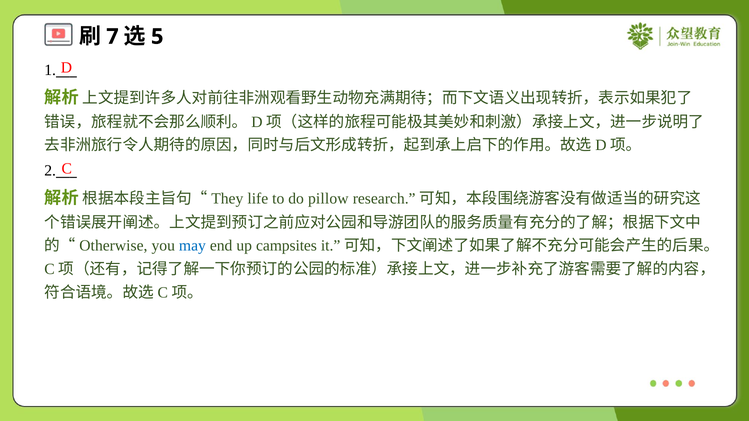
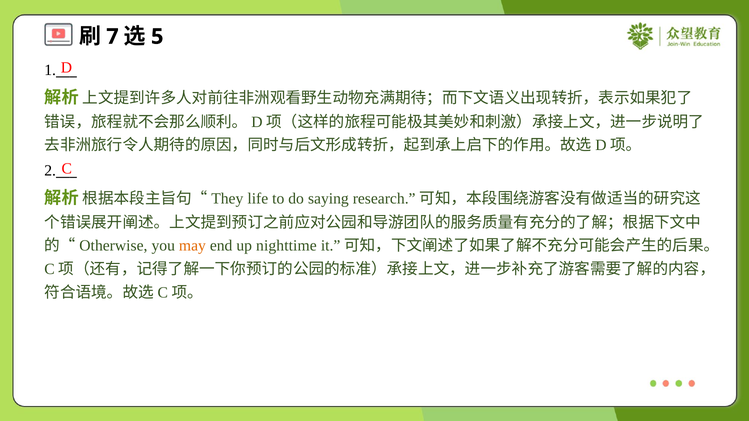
pillow: pillow -> saying (328, 199)
may colour: blue -> orange (192, 246)
campsites: campsites -> nighttime (286, 246)
